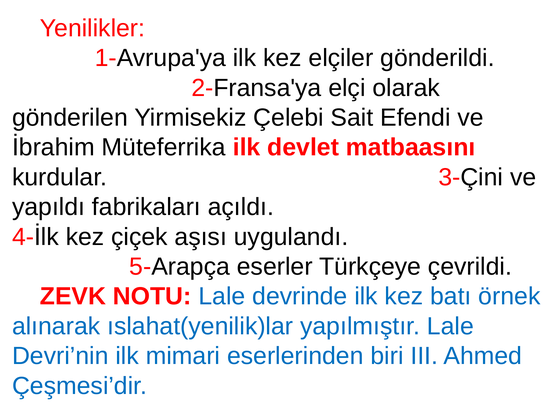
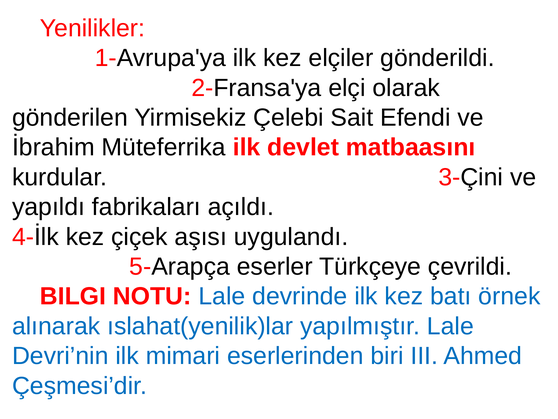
ZEVK: ZEVK -> BILGI (73, 296)
